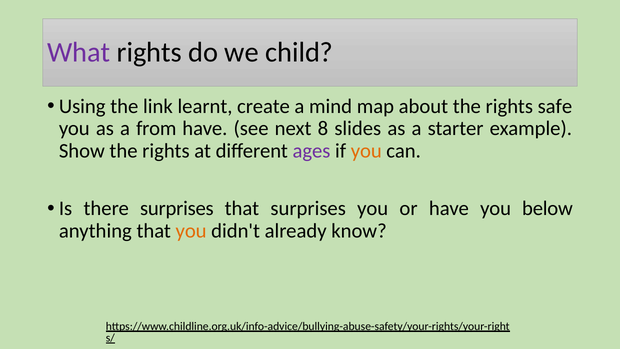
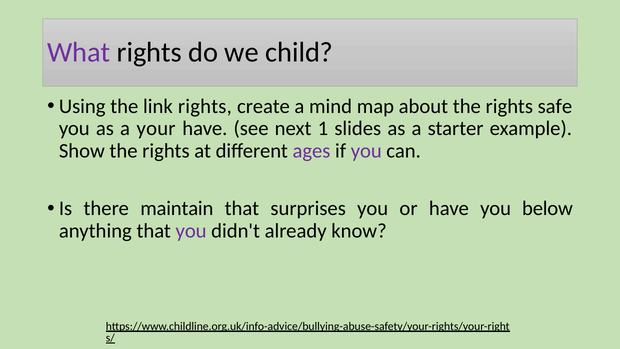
link learnt: learnt -> rights (205, 106)
from: from -> your (156, 129)
8: 8 -> 1 (323, 129)
you colour: orange -> purple (366, 151)
there surprises: surprises -> maintain (177, 208)
you colour: orange -> purple (191, 231)
